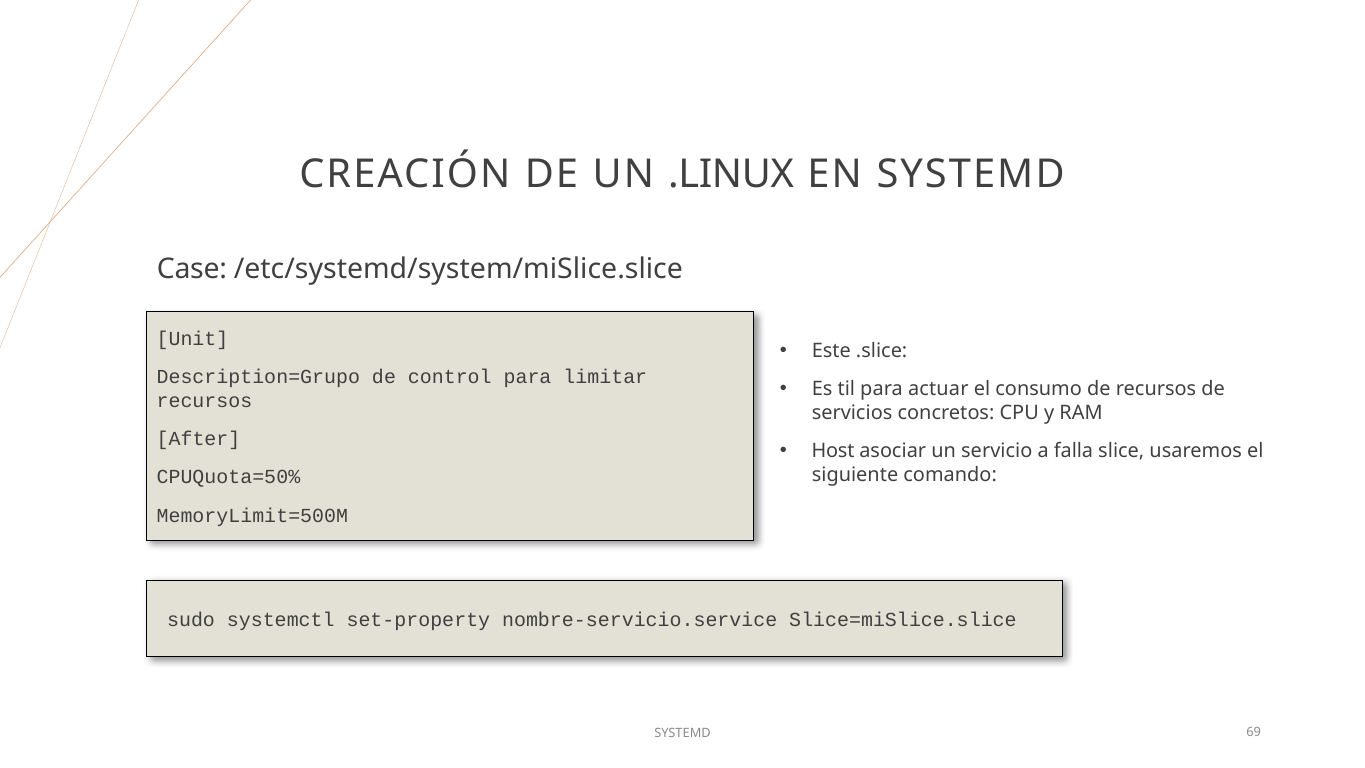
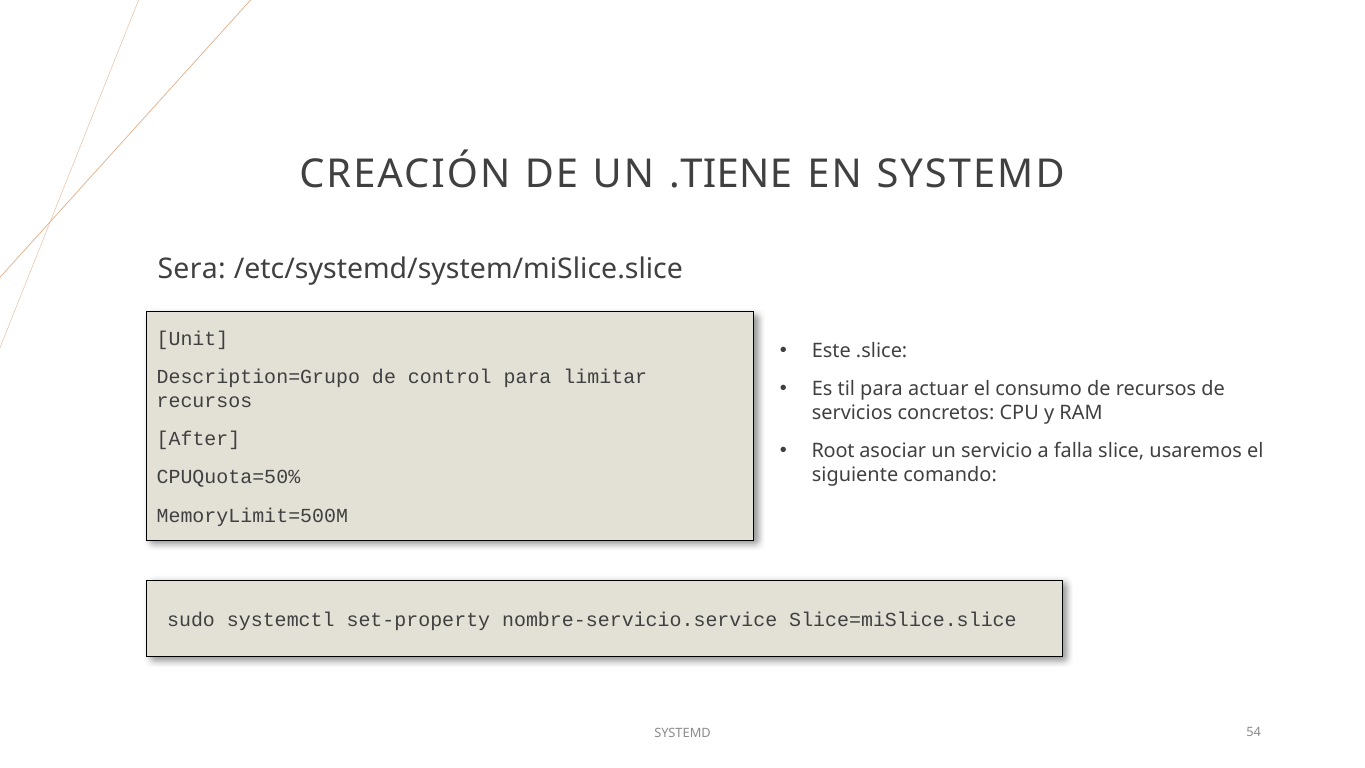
.LINUX: .LINUX -> .TIENE (731, 174)
Case: Case -> Sera (192, 269)
Host: Host -> Root (833, 451)
69: 69 -> 54 (1254, 732)
